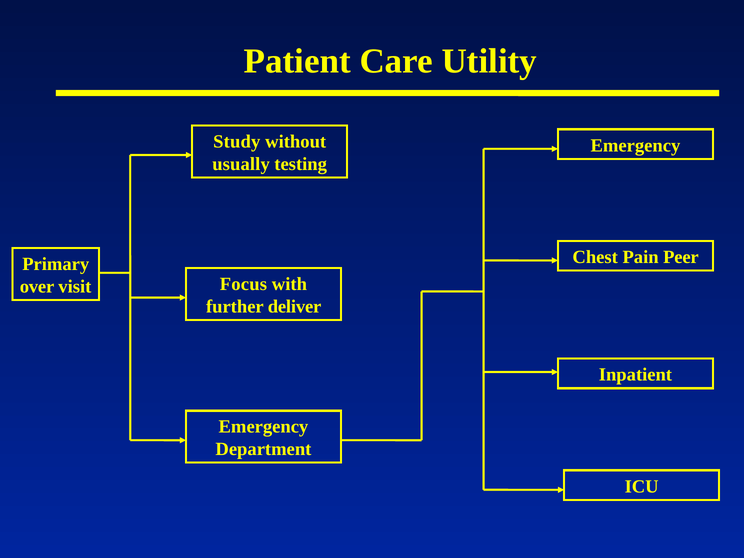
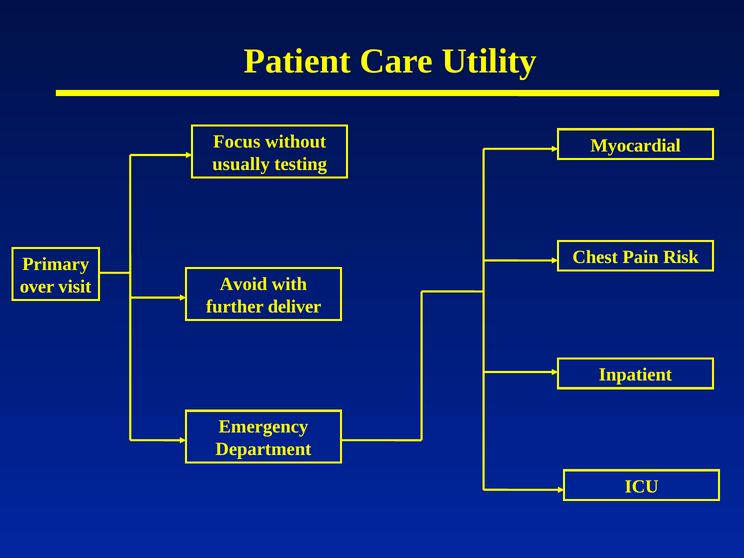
Study: Study -> Focus (237, 142)
Emergency: Emergency -> Myocardial (636, 145)
Peer: Peer -> Risk (681, 257)
Focus: Focus -> Avoid (244, 284)
